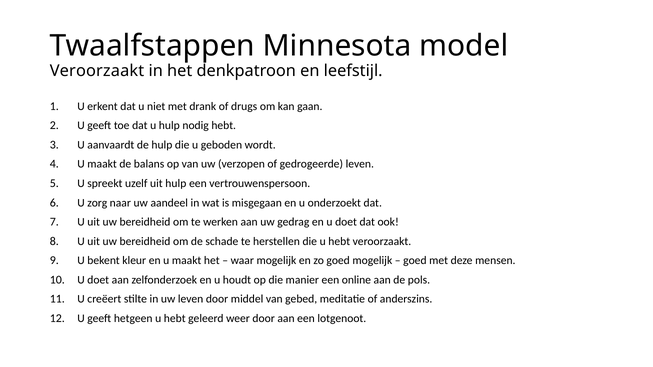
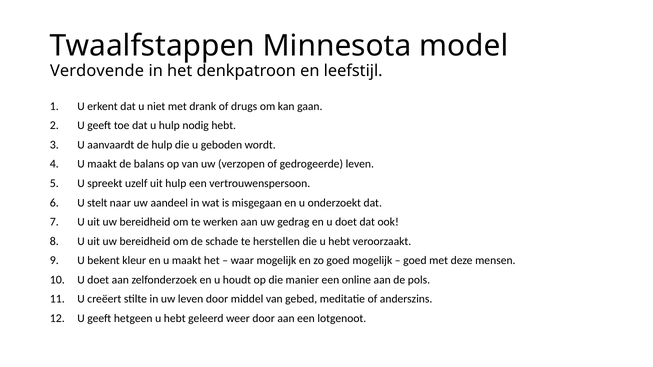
Veroorzaakt: Veroorzaakt -> Verdovende (97, 71)
zorg: zorg -> stelt (97, 203)
